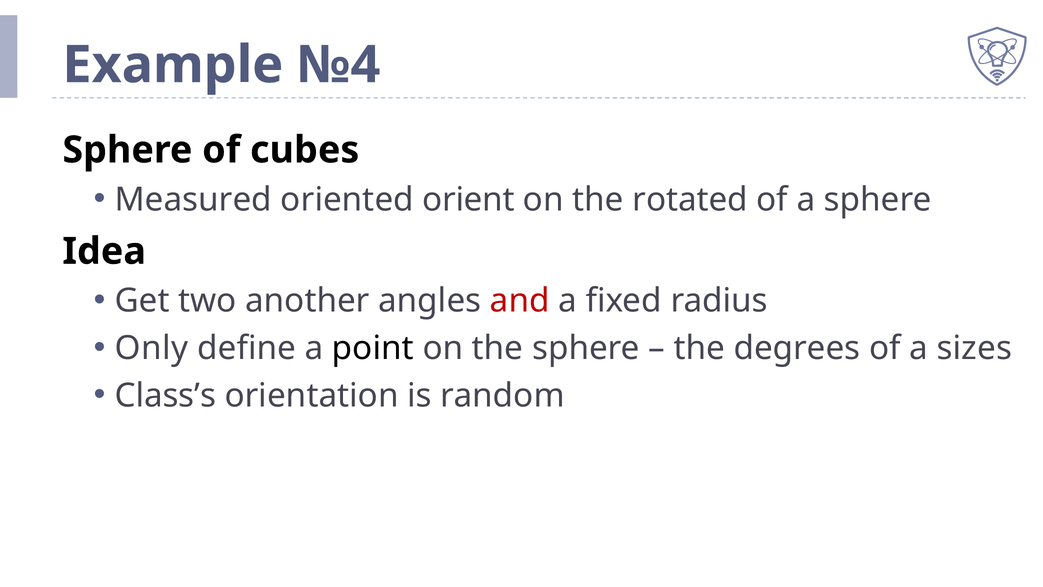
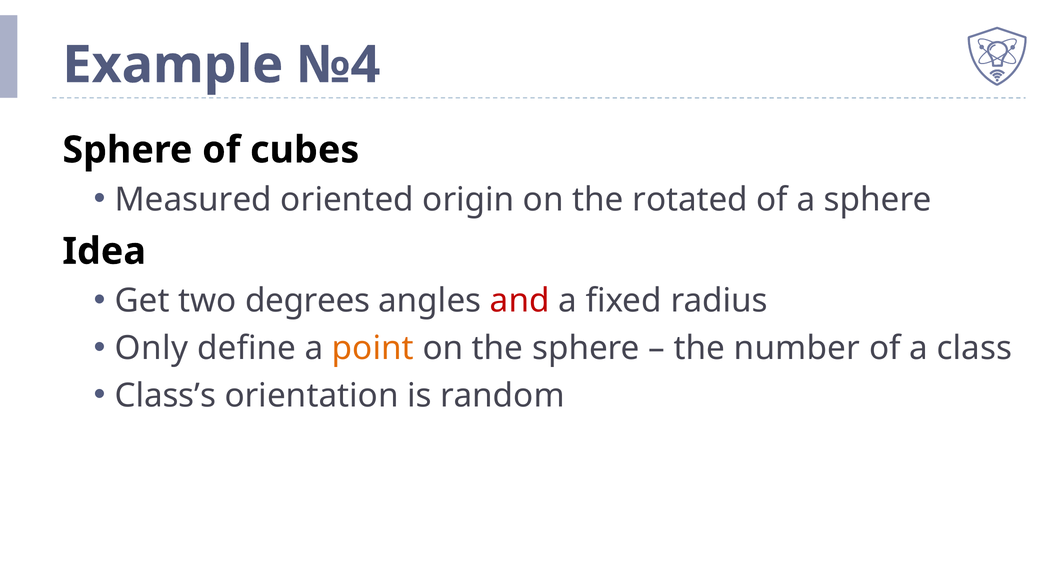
orient: orient -> origin (468, 200)
another: another -> degrees (308, 301)
point colour: black -> orange (373, 348)
degrees: degrees -> number (797, 348)
sizes: sizes -> class (974, 348)
